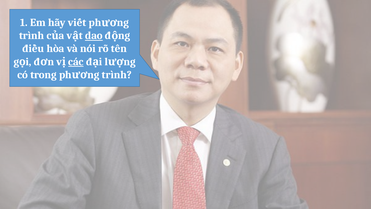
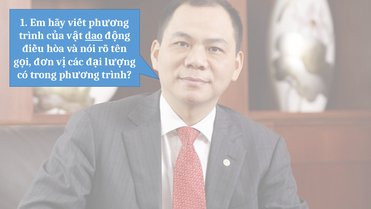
các underline: present -> none (76, 62)
